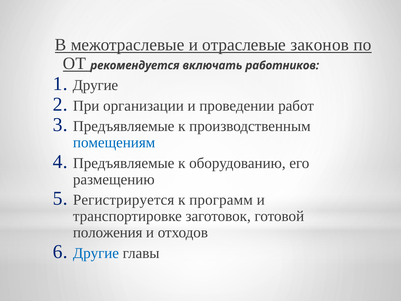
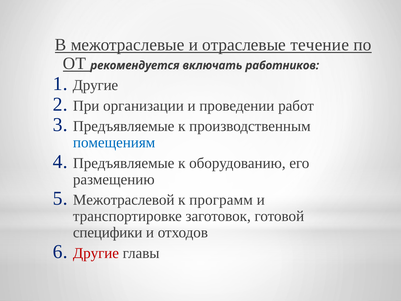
законов: законов -> течение (320, 45)
Регистрируется: Регистрируется -> Межотраслевой (124, 200)
положения: положения -> специфики (108, 232)
Другие colour: blue -> red (96, 253)
